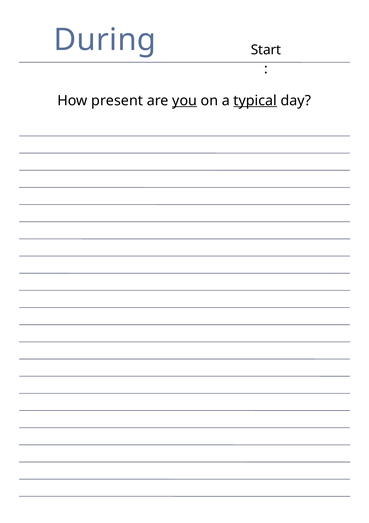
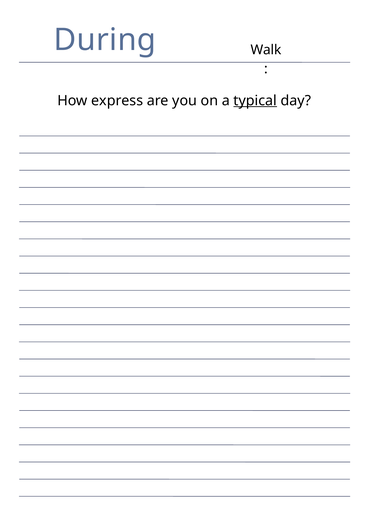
Start: Start -> Walk (266, 50)
present: present -> express (117, 100)
you underline: present -> none (185, 100)
